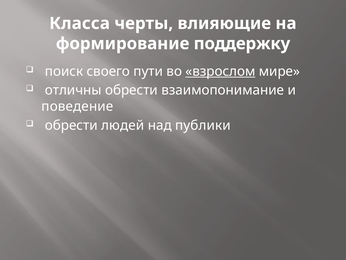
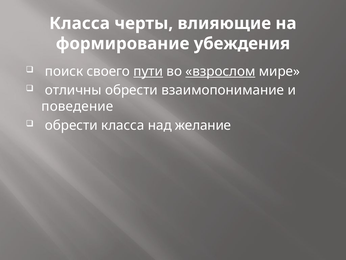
поддержку: поддержку -> убеждения (242, 44)
пути underline: none -> present (148, 71)
обрести людей: людей -> класса (123, 125)
публики: публики -> желание (203, 125)
